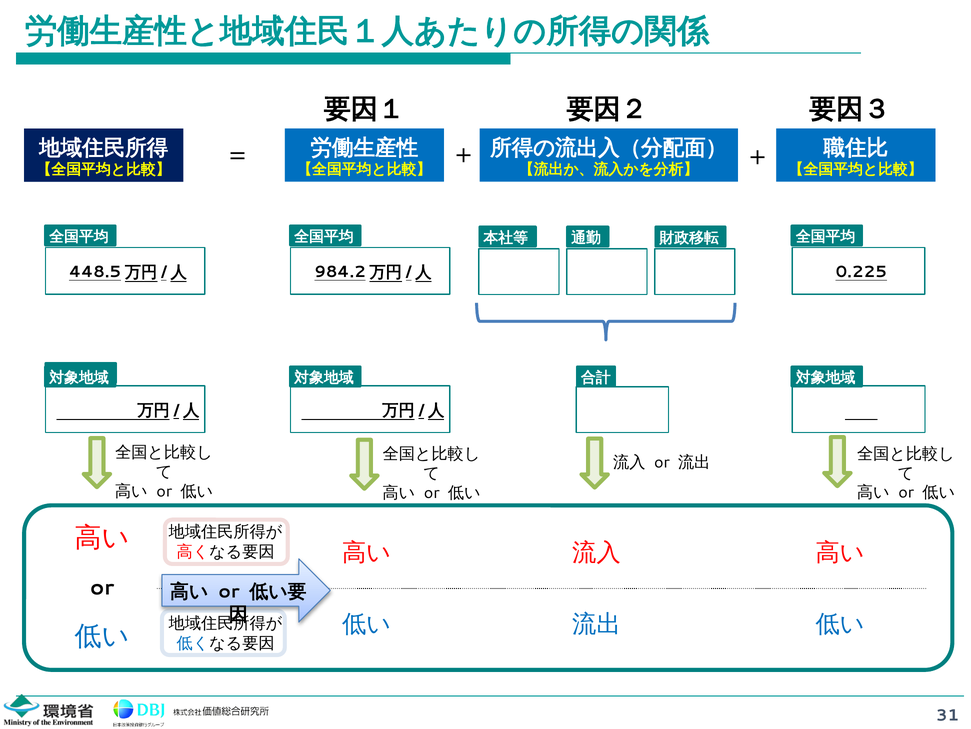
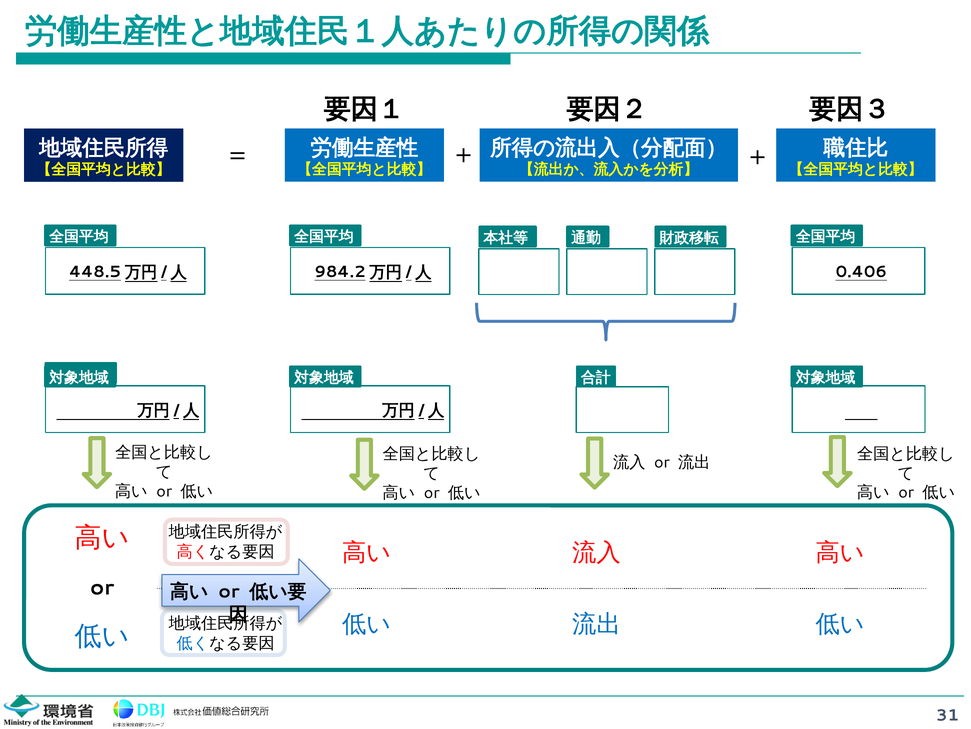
0.225: 0.225 -> 0.406 (861, 272)
